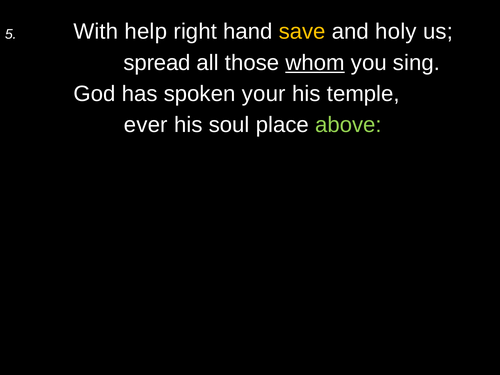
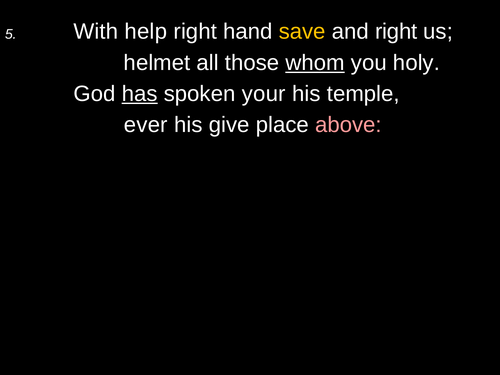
and holy: holy -> right (396, 32)
spread: spread -> helmet (157, 63)
sing: sing -> holy (416, 63)
has underline: none -> present (140, 94)
soul: soul -> give (229, 125)
above colour: light green -> pink (348, 125)
